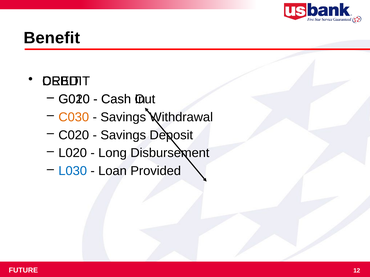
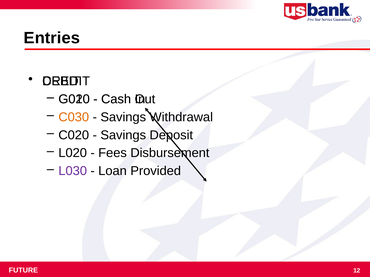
Benefit: Benefit -> Entries (52, 38)
Long: Long -> Fees (113, 153)
L030 colour: blue -> purple (73, 171)
